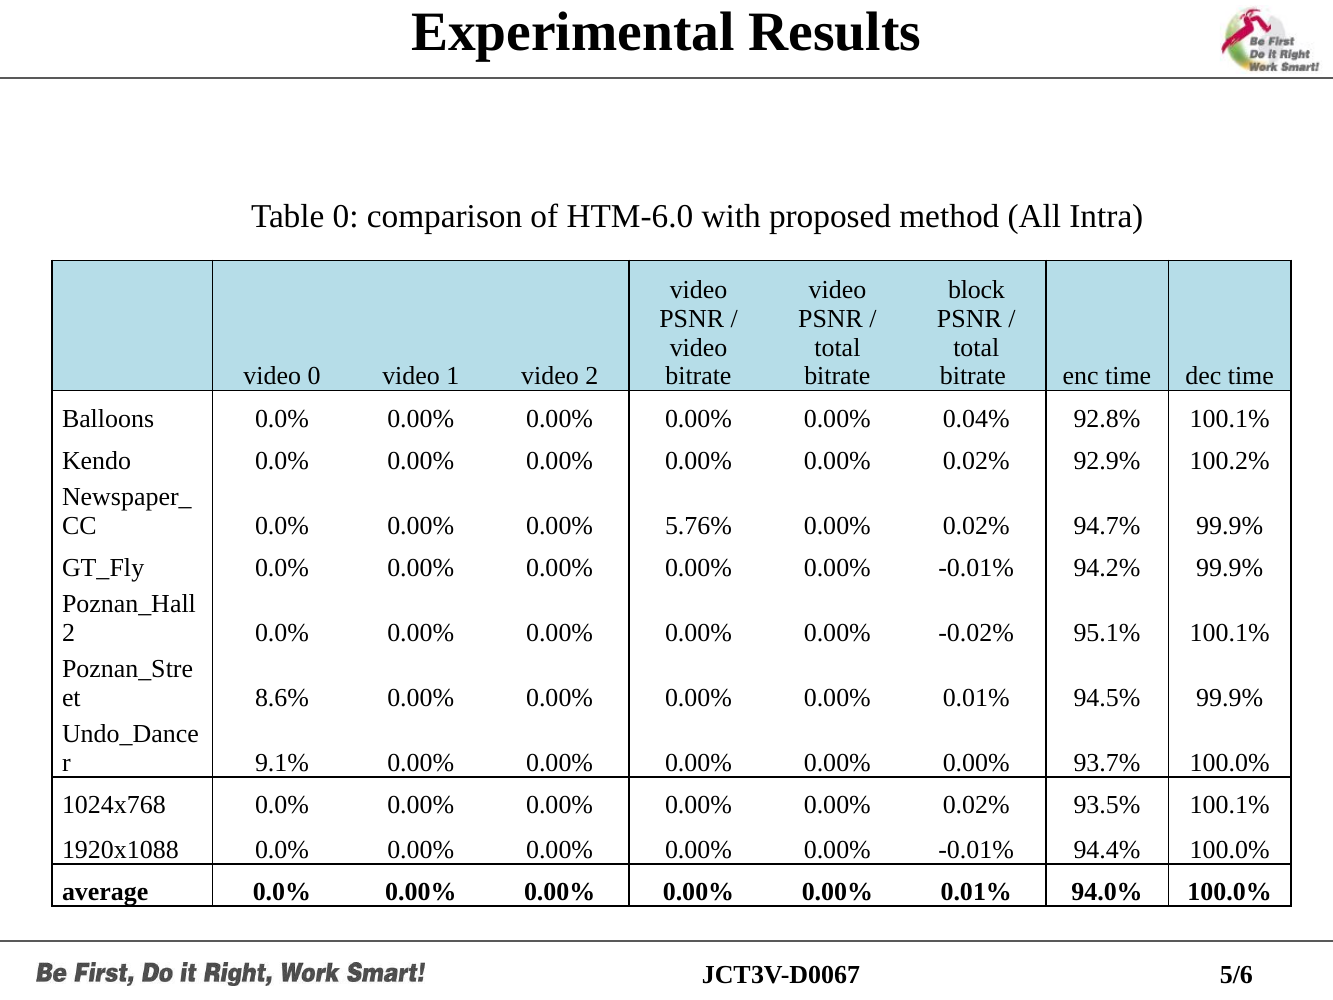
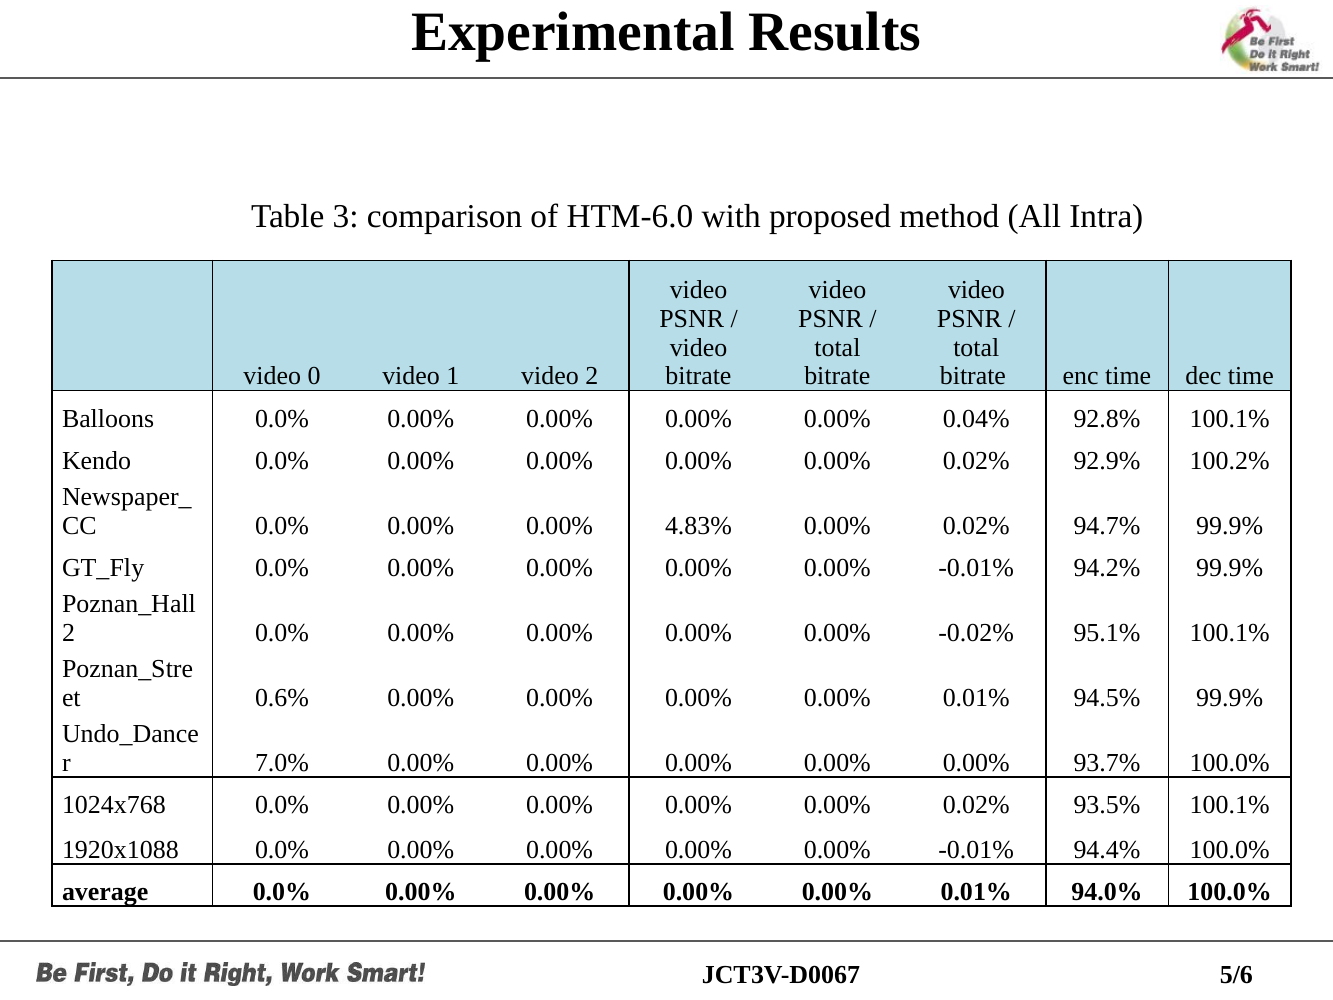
Table 0: 0 -> 3 (346, 217)
block: block -> video (976, 290)
5.76%: 5.76% -> 4.83% (698, 526)
8.6%: 8.6% -> 0.6% (282, 698)
9.1%: 9.1% -> 7.0% (282, 763)
